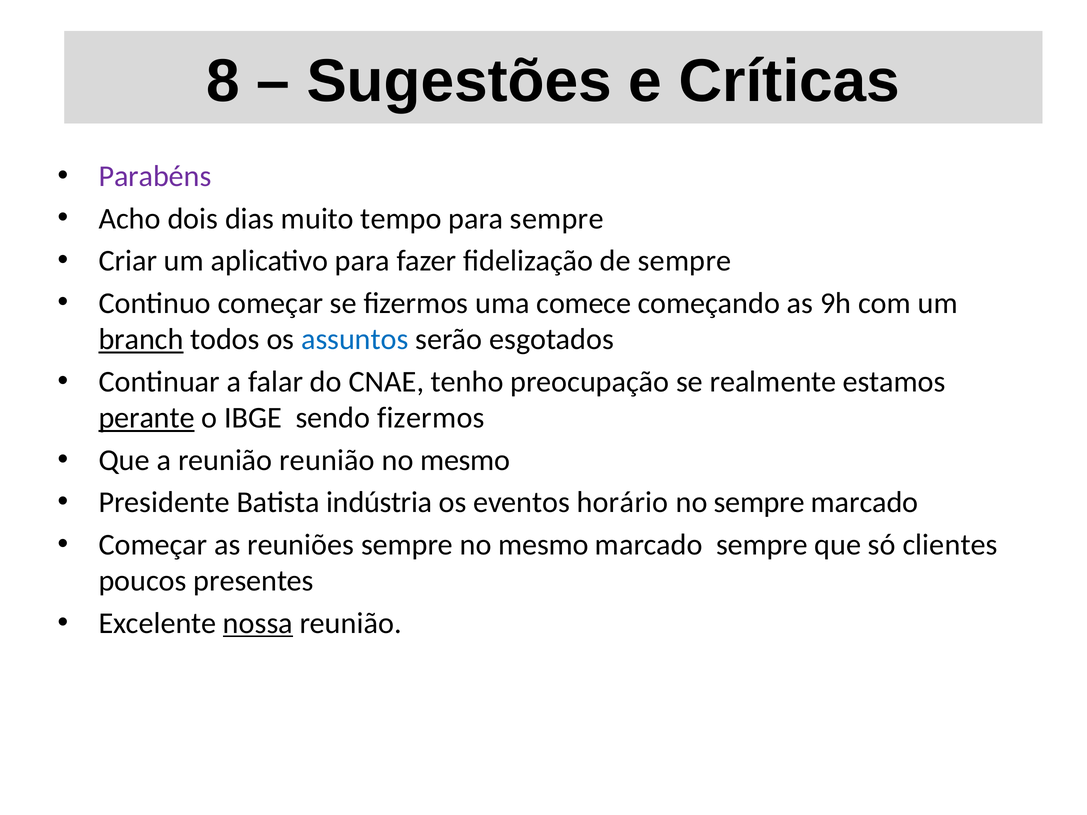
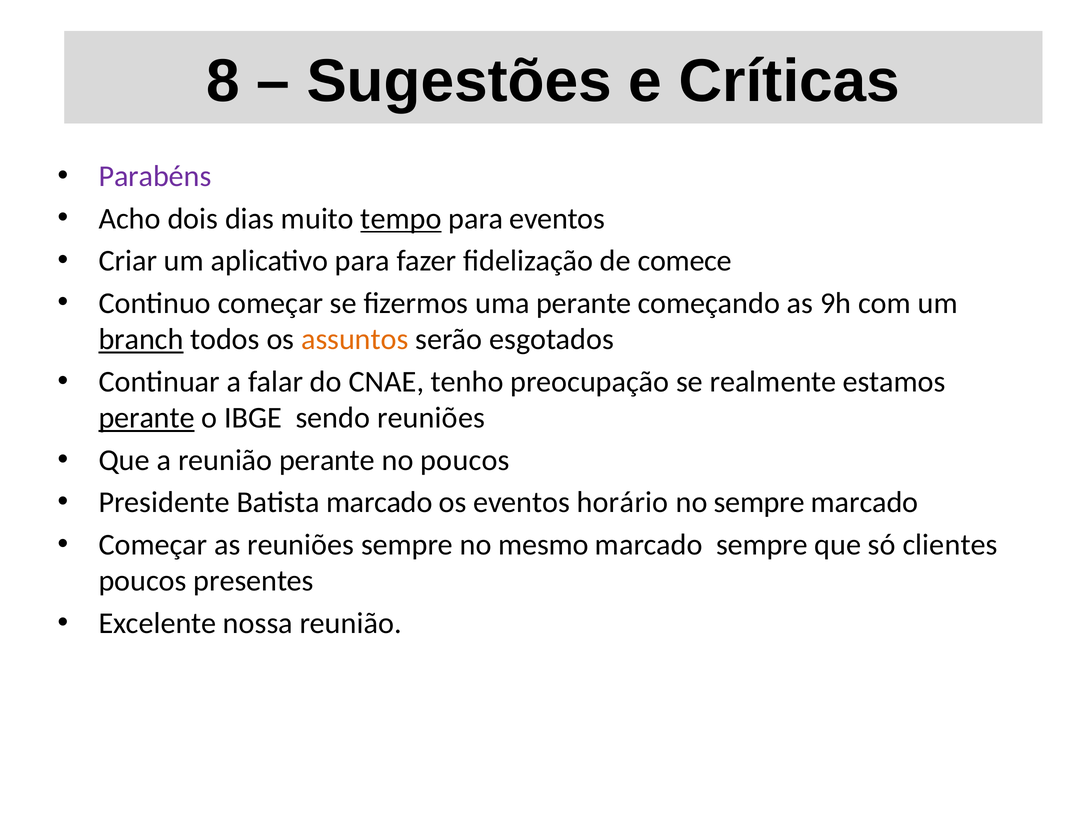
tempo underline: none -> present (401, 219)
para sempre: sempre -> eventos (557, 219)
de sempre: sempre -> comece (685, 261)
uma comece: comece -> perante (584, 303)
assuntos colour: blue -> orange (355, 340)
sendo fizermos: fizermos -> reuniões (431, 418)
reunião reunião: reunião -> perante (327, 460)
mesmo: mesmo -> poucos (465, 460)
Batista indústria: indústria -> marcado (379, 503)
nossa underline: present -> none (258, 623)
